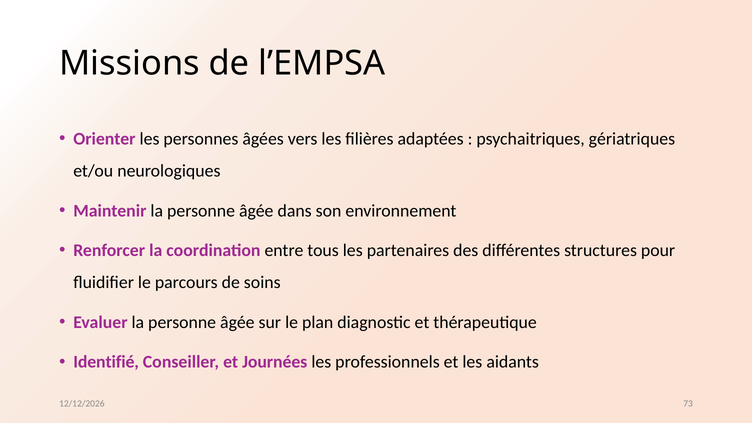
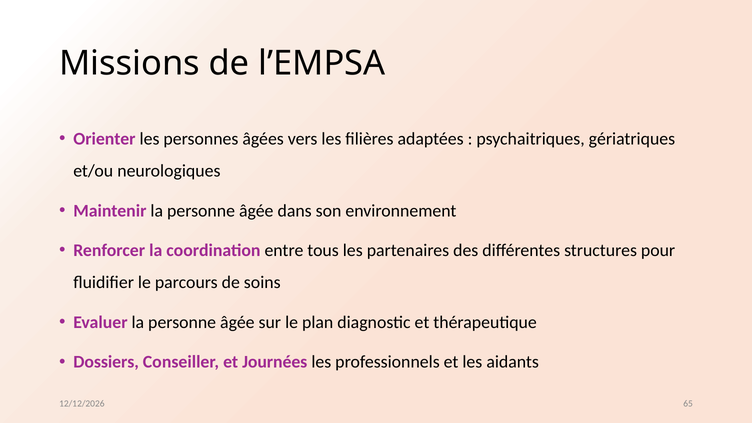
Identifié: Identifié -> Dossiers (106, 362)
73: 73 -> 65 (688, 404)
